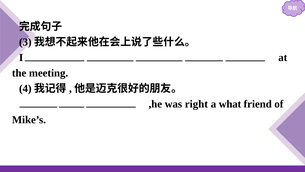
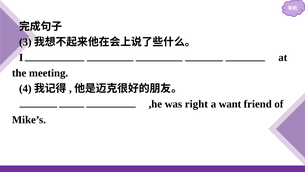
a what: what -> want (230, 104)
